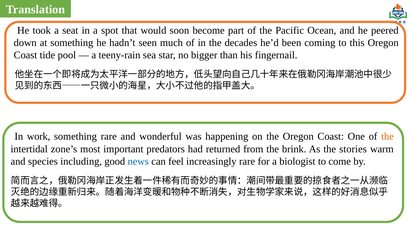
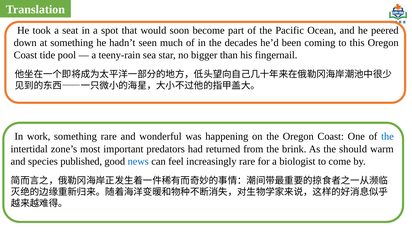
the colour: orange -> blue (387, 136)
stories: stories -> should (353, 149)
including: including -> published (81, 161)
